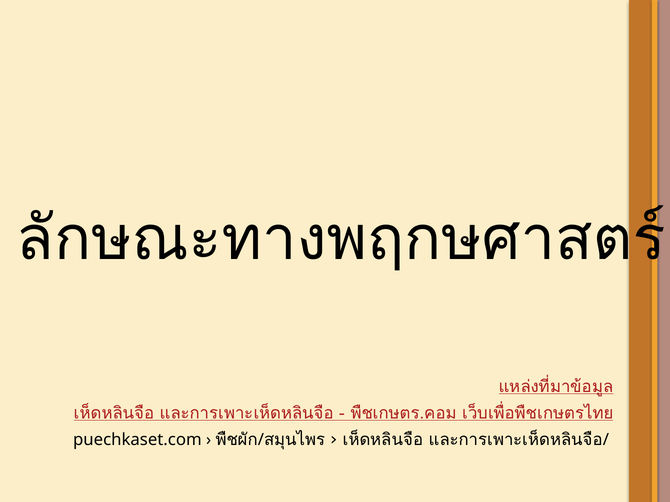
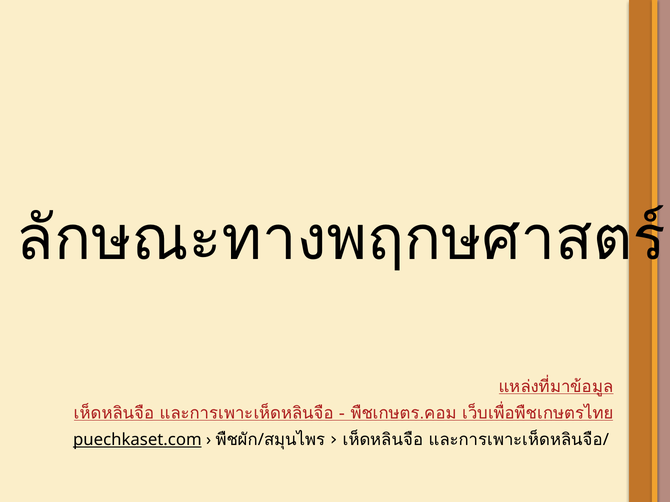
puechkaset.com underline: none -> present (137, 440)
